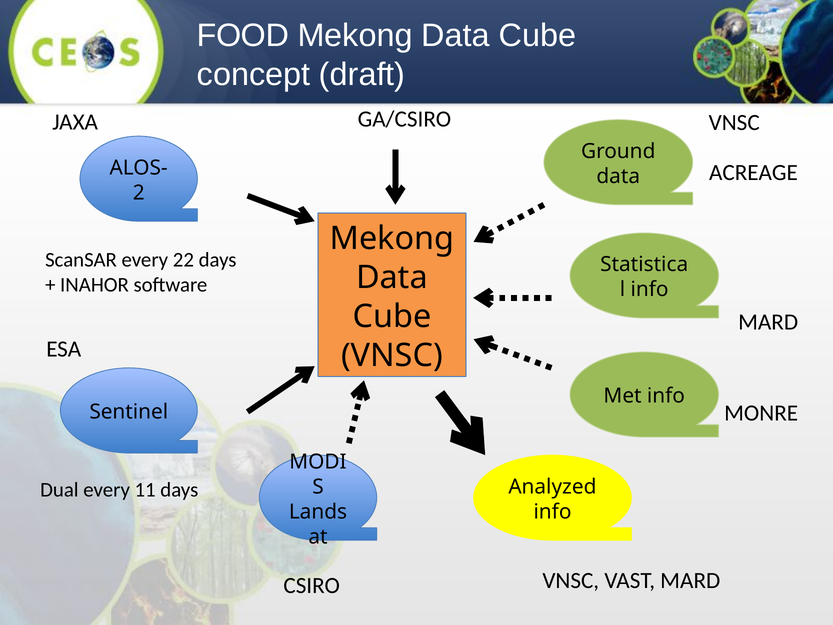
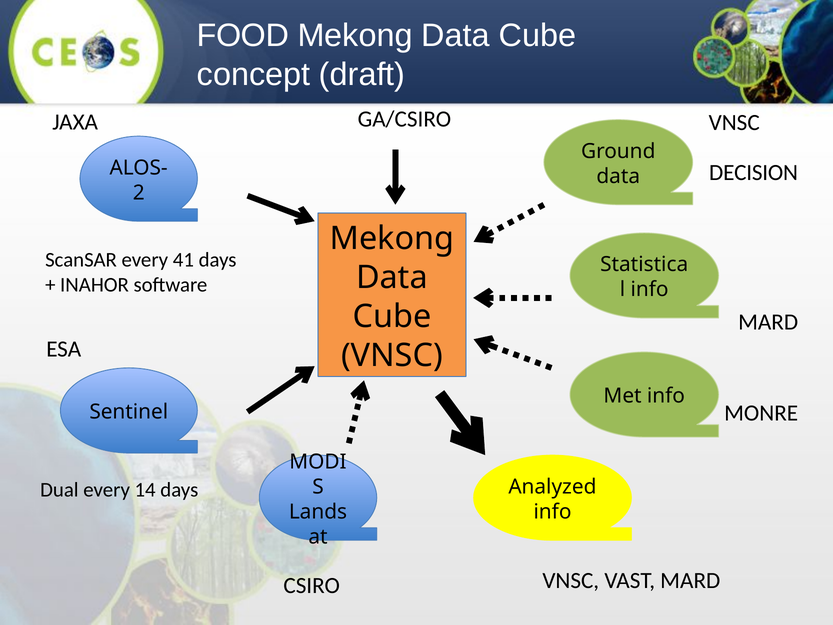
ACREAGE: ACREAGE -> DECISION (754, 172)
22: 22 -> 41 (183, 260)
11: 11 -> 14 (145, 490)
